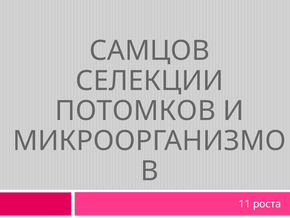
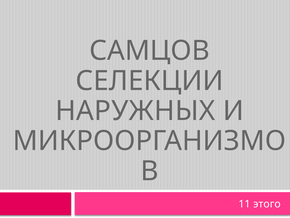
ПОТОМКОВ: ПОТОМКОВ -> НАРУЖНЫХ (135, 111)
роста: роста -> этого (267, 203)
